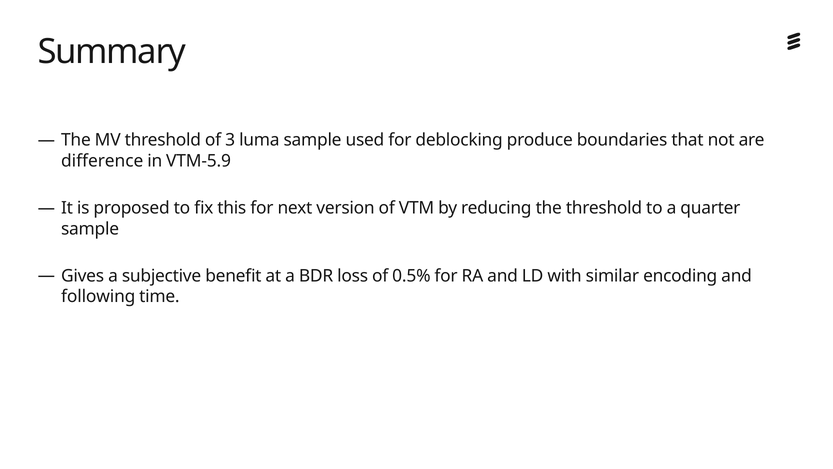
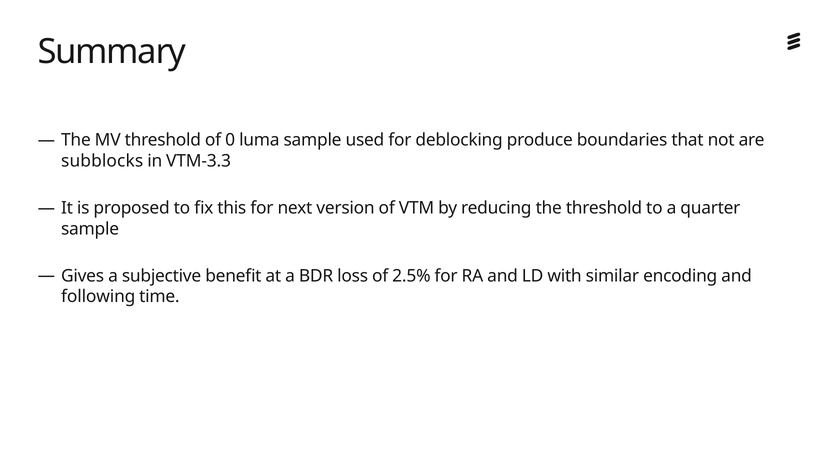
3: 3 -> 0 (230, 140)
difference: difference -> subblocks (102, 161)
VTM-5.9: VTM-5.9 -> VTM-3.3 (199, 161)
0.5%: 0.5% -> 2.5% (411, 276)
